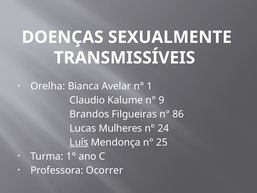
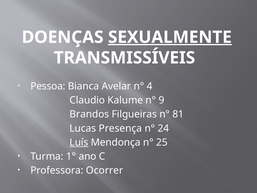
SEXUALMENTE underline: none -> present (170, 37)
Orelha: Orelha -> Pessoa (48, 86)
1: 1 -> 4 (150, 86)
86: 86 -> 81 (178, 114)
Mulheres: Mulheres -> Presença (120, 128)
